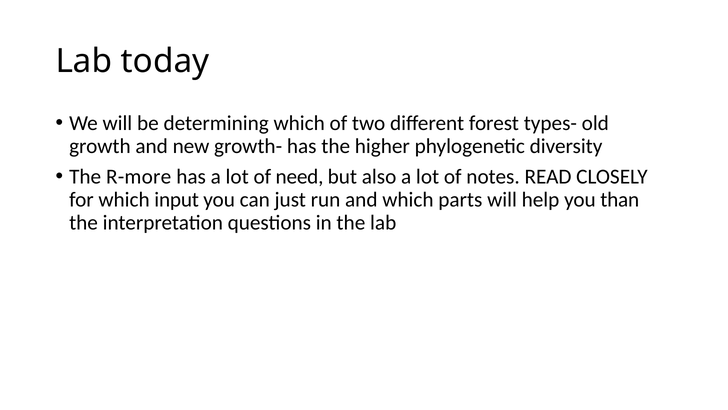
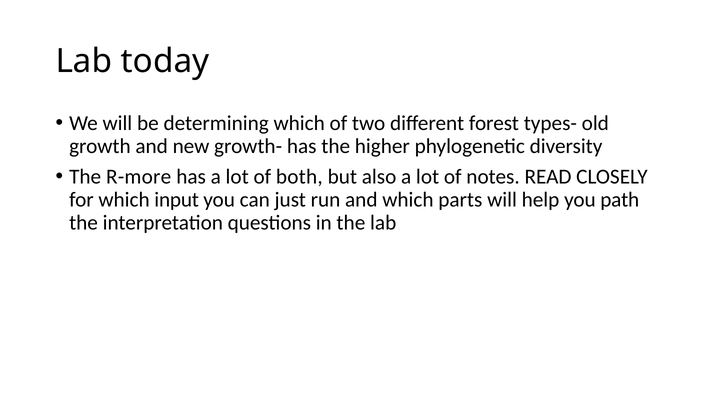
need: need -> both (299, 177)
than: than -> path (620, 199)
